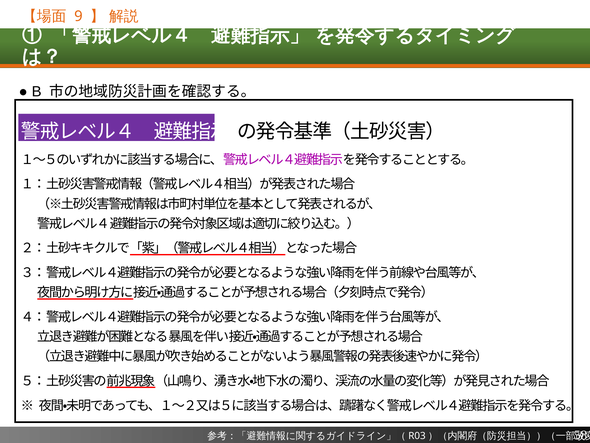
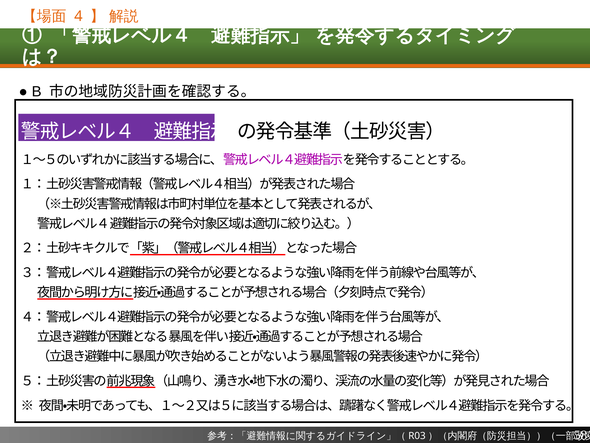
9: 9 -> 4 (78, 16)
